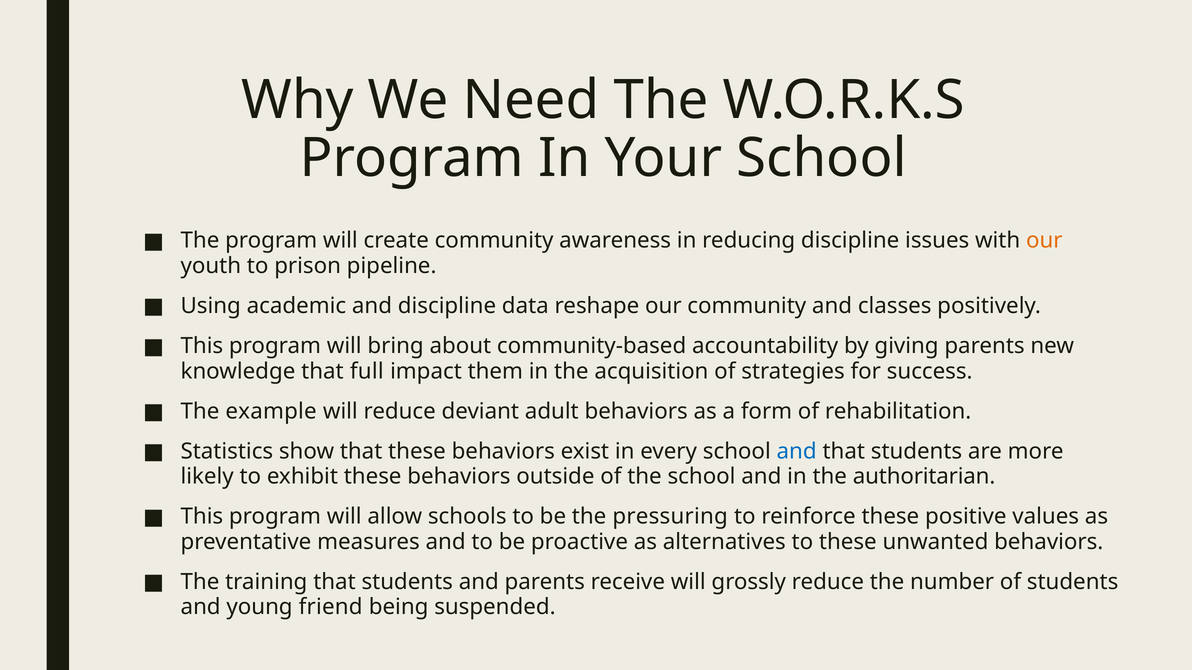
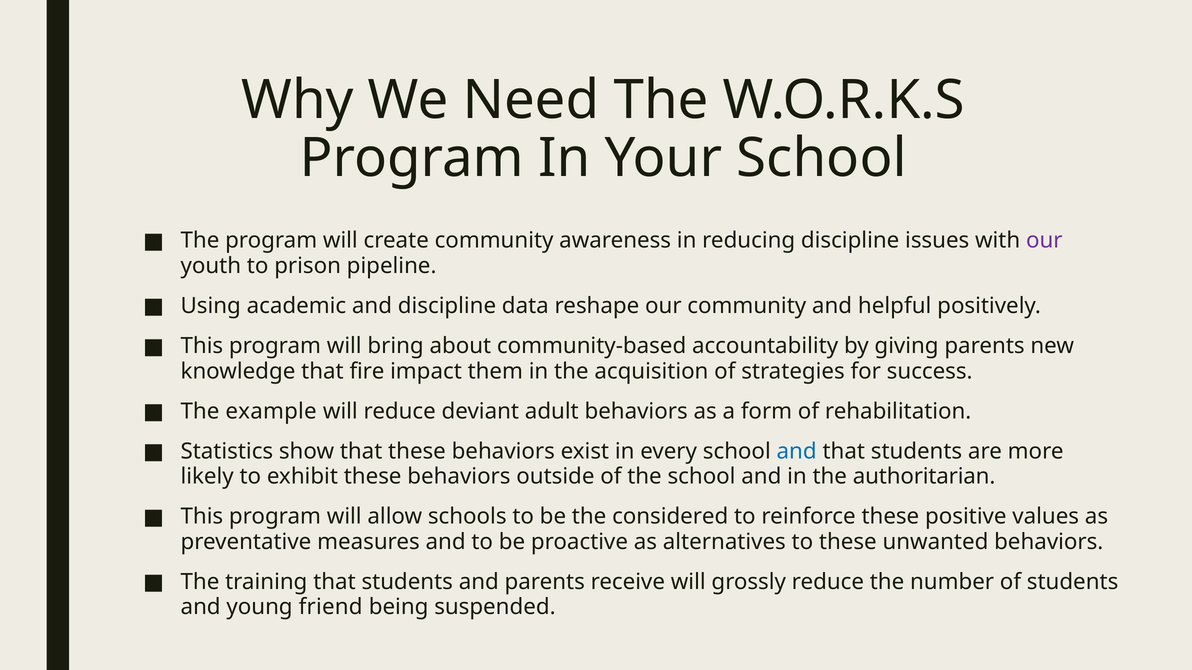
our colour: orange -> purple (1044, 241)
classes: classes -> helpful (895, 306)
full: full -> fire (367, 371)
pressuring: pressuring -> considered (670, 517)
